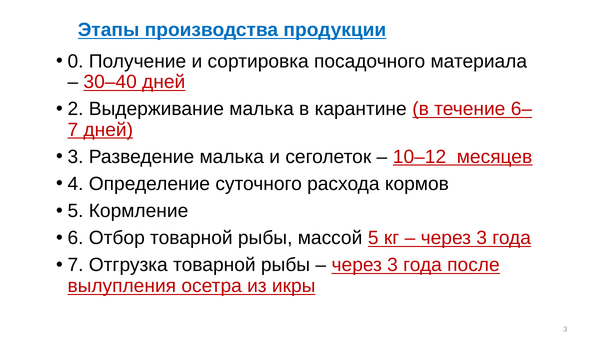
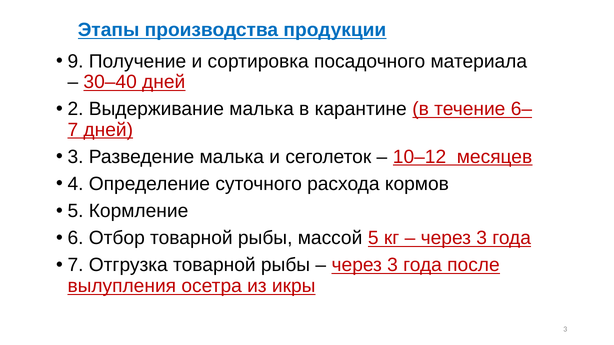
0: 0 -> 9 (76, 61)
